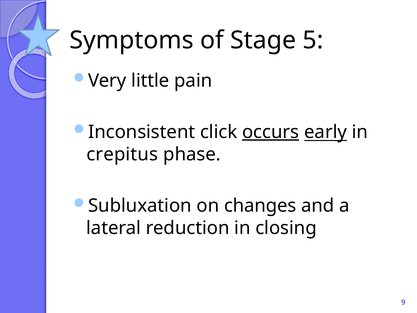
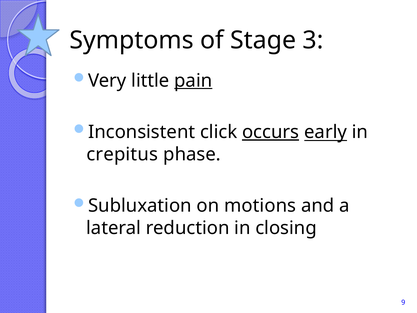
5: 5 -> 3 (313, 40)
pain underline: none -> present (193, 81)
changes: changes -> motions (260, 206)
